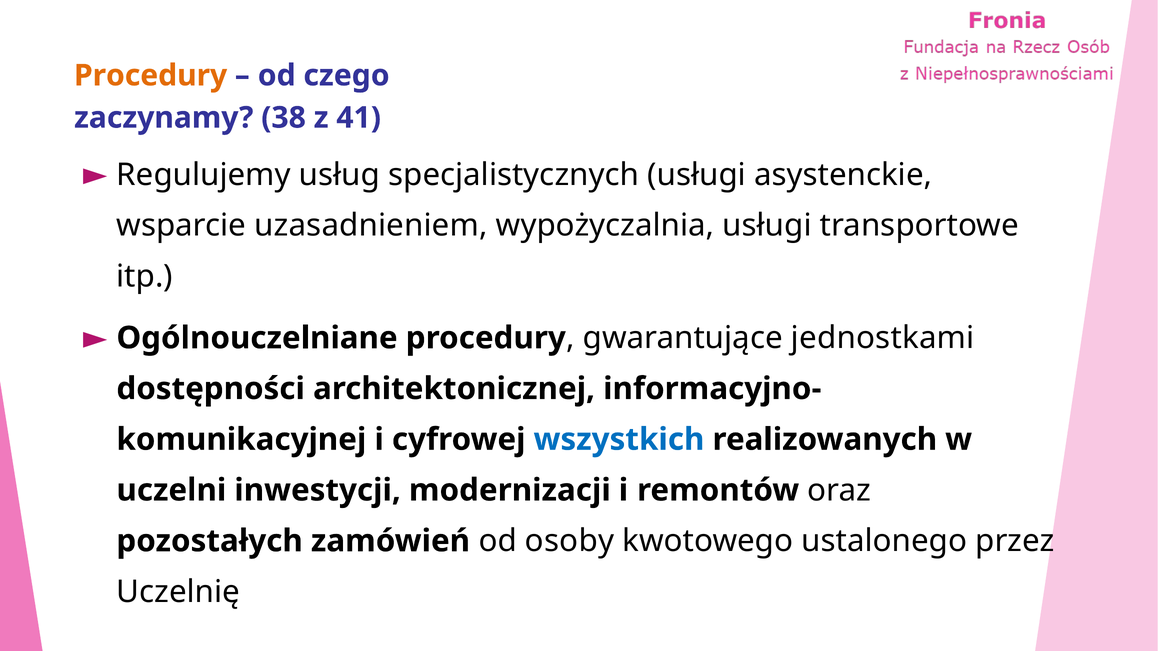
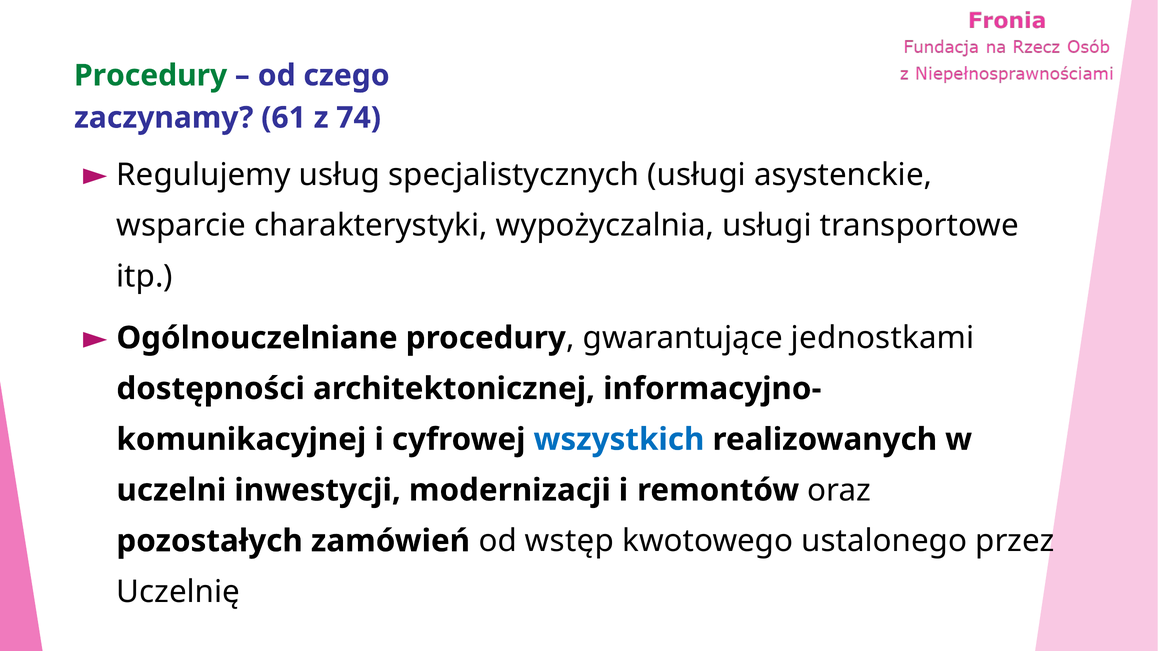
Procedury colour: orange -> green (151, 75)
38: 38 -> 61 (284, 118)
41: 41 -> 74 (359, 118)
uzasadnieniem: uzasadnieniem -> charakterystyki (371, 226)
osoby: osoby -> wstęp (570, 541)
